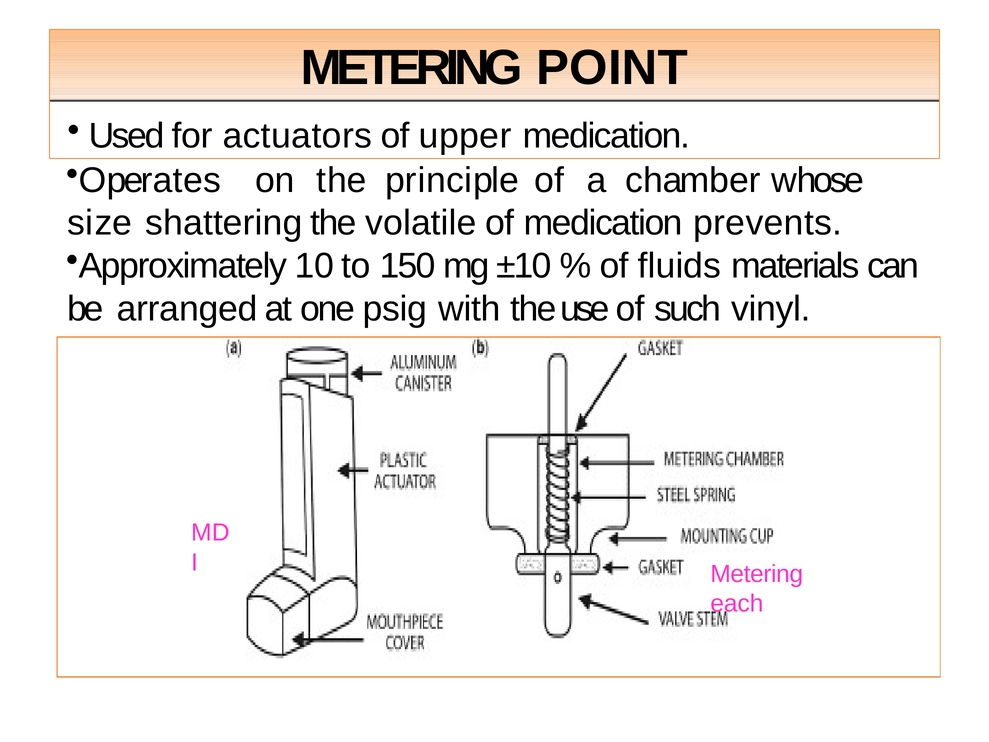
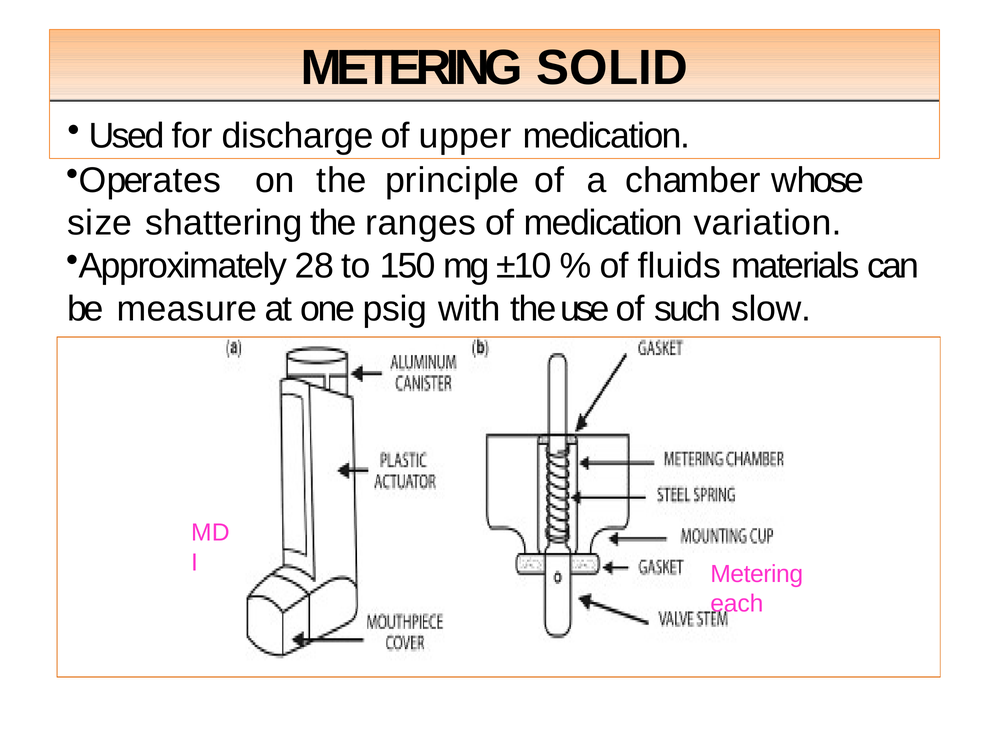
POINT: POINT -> SOLID (612, 68)
actuators: actuators -> discharge (298, 136)
volatile: volatile -> ranges (421, 223)
prevents: prevents -> variation (768, 223)
10: 10 -> 28 (315, 266)
arranged: arranged -> measure (187, 309)
vinyl: vinyl -> slow (771, 309)
